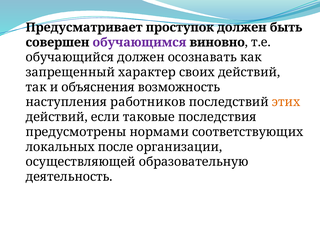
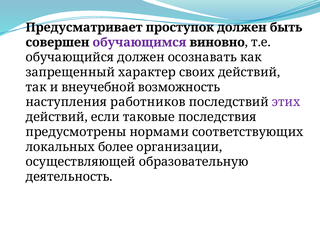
объяснения: объяснения -> внеучебной (98, 87)
этих colour: orange -> purple (286, 102)
после: после -> более (116, 147)
